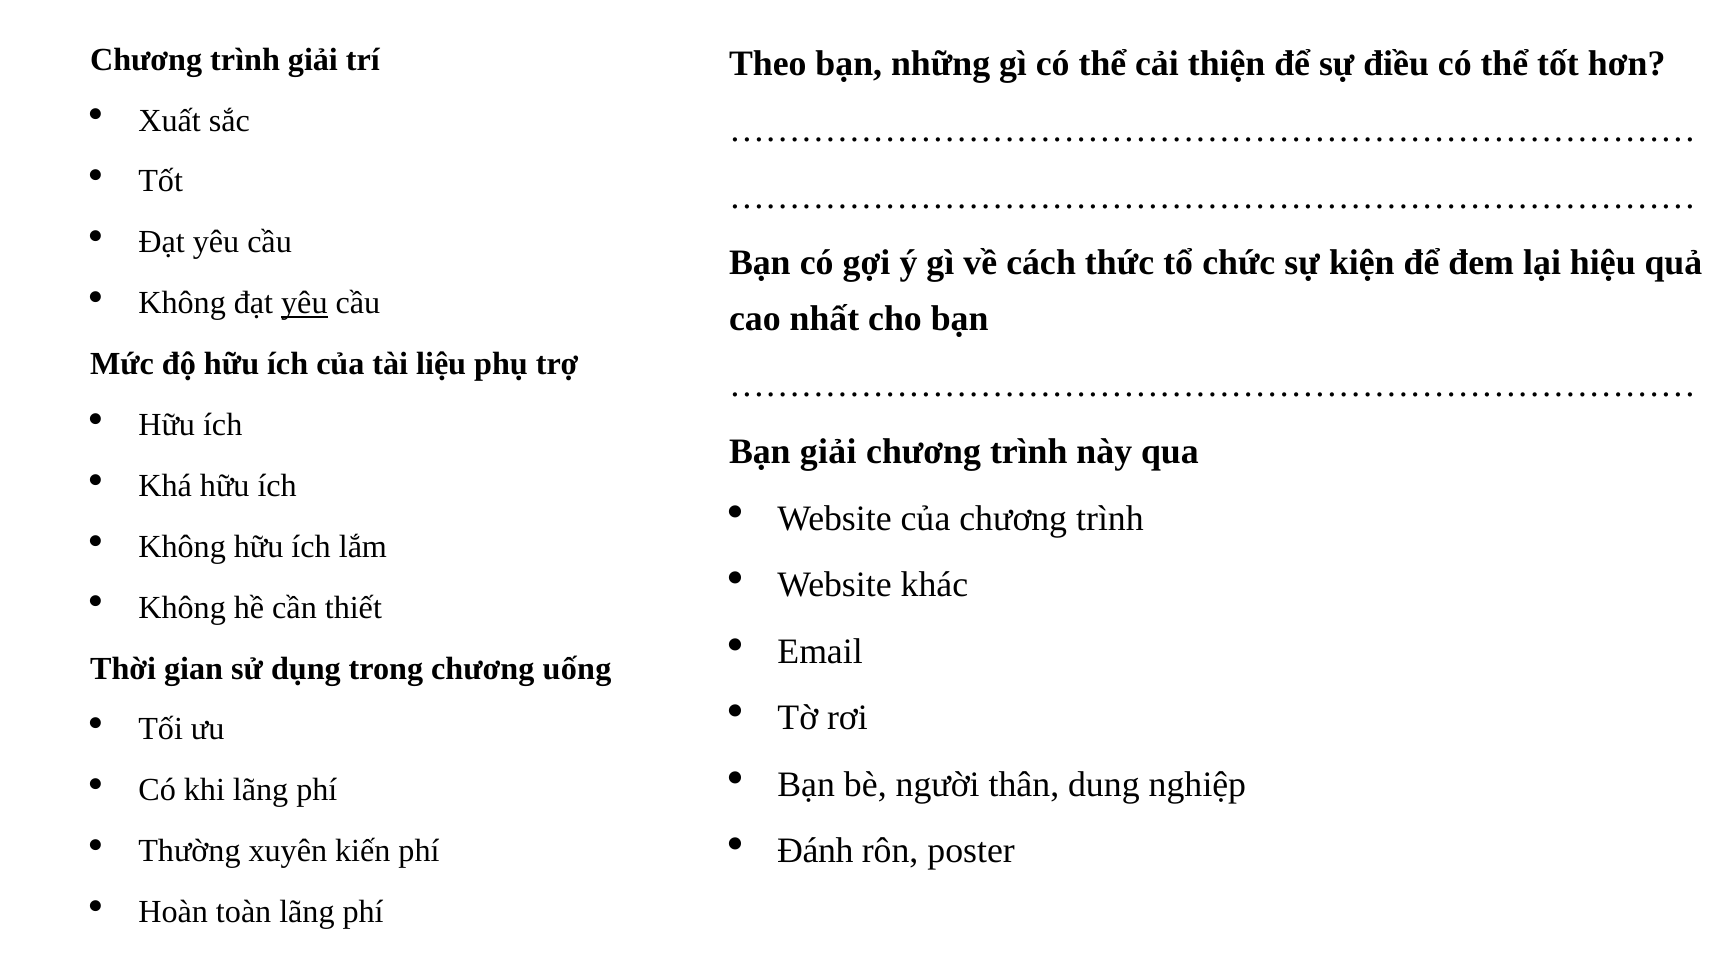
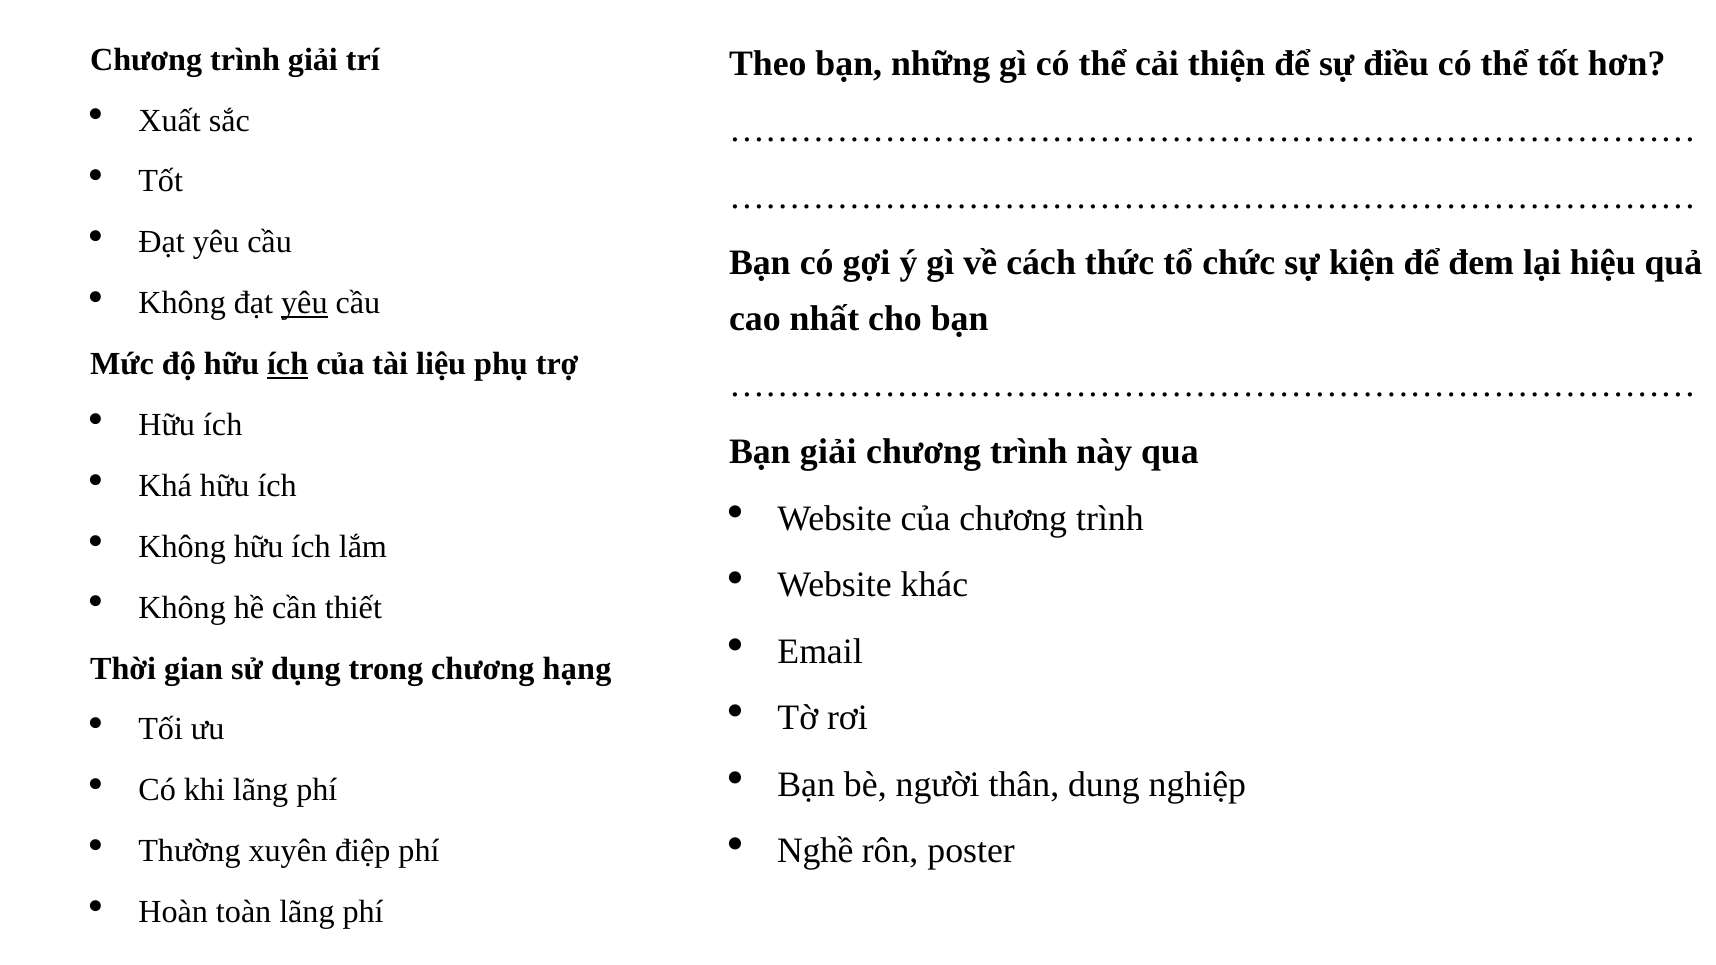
ích underline: none -> present (288, 364)
uống: uống -> hạng (577, 669)
Đánh: Đánh -> Nghề (815, 851)
kiến: kiến -> điệp (363, 851)
